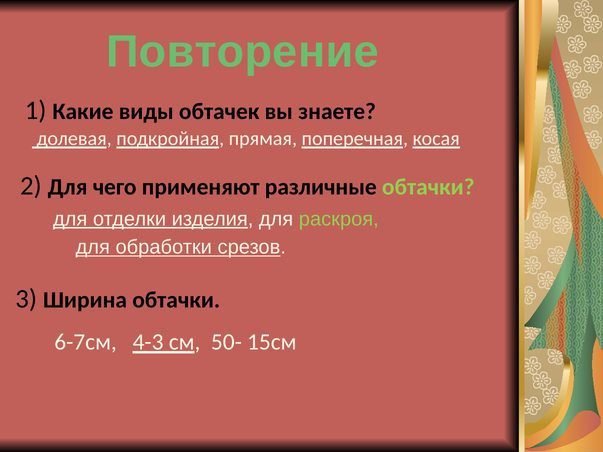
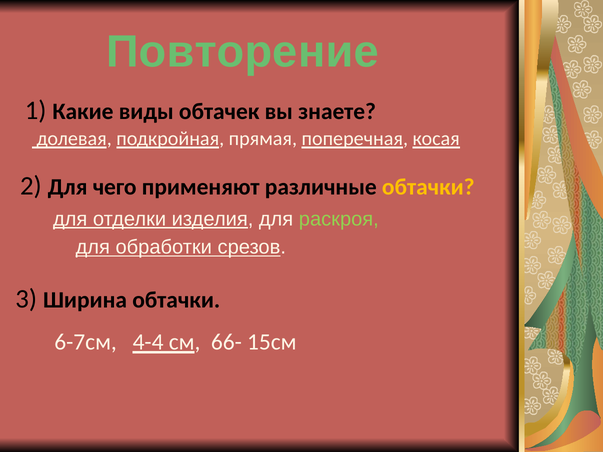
обтачки colour: light green -> yellow (428, 187)
4-3: 4-3 -> 4-4 (148, 342)
50-: 50- -> 66- (226, 342)
